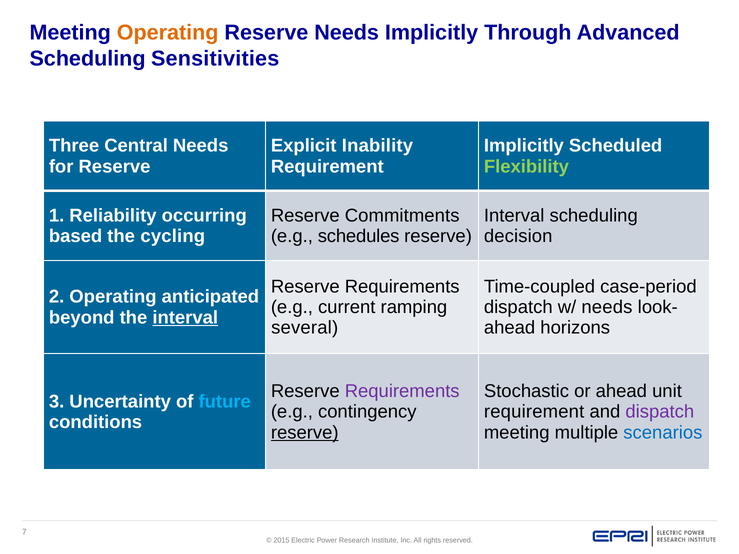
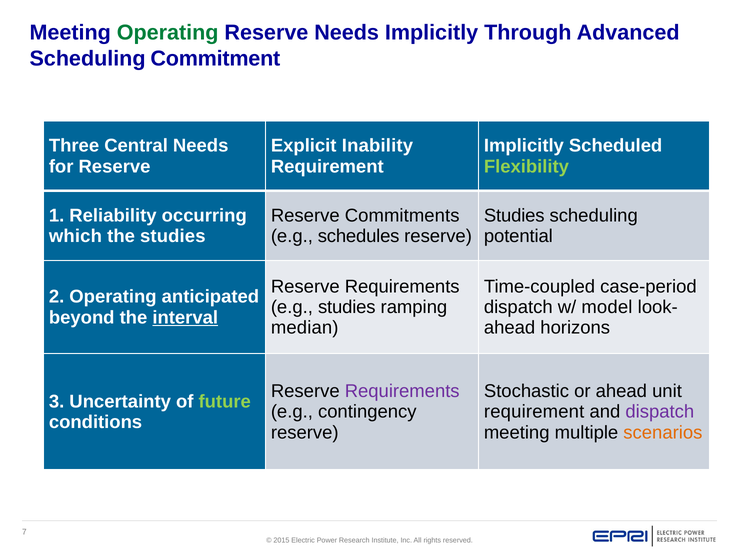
Operating colour: orange -> green (168, 33)
Sensitivities: Sensitivities -> Commitment (215, 59)
Interval: Interval -> Studies (514, 216)
based: based -> which (75, 236)
the cycling: cycling -> studies (173, 236)
decision: decision -> potential (518, 236)
e.g current: current -> studies (347, 307)
w/ needs: needs -> model (607, 307)
several: several -> median (305, 328)
future colour: light blue -> light green (225, 402)
reserve underline: present -> none (305, 433)
scenarios colour: blue -> orange (663, 433)
